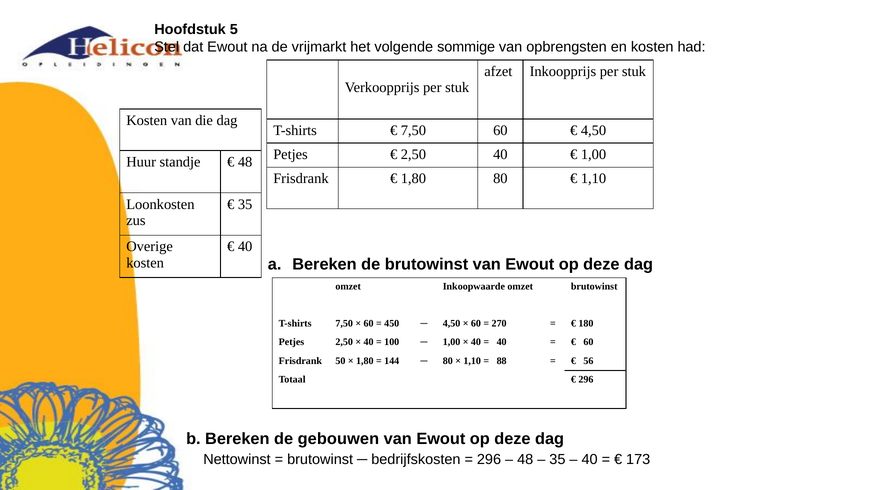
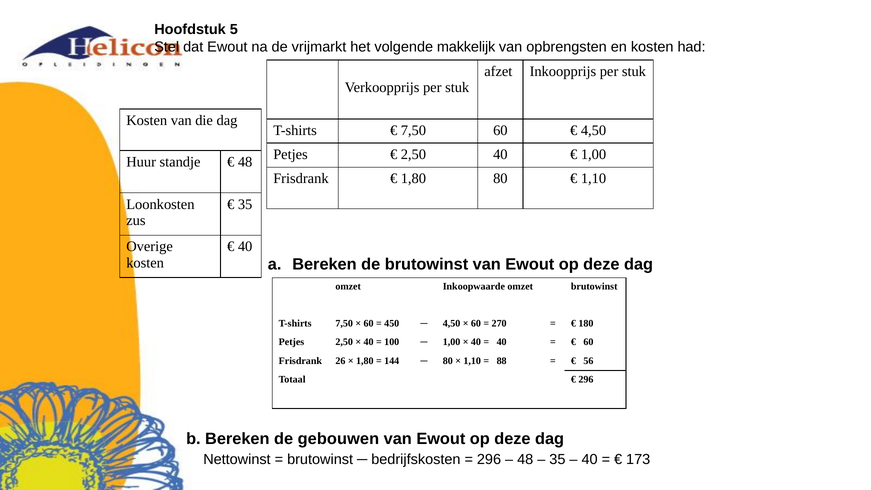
sommige: sommige -> makkelijk (466, 47)
50: 50 -> 26 (340, 361)
